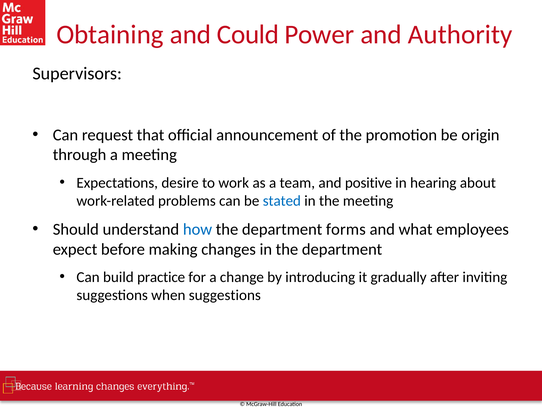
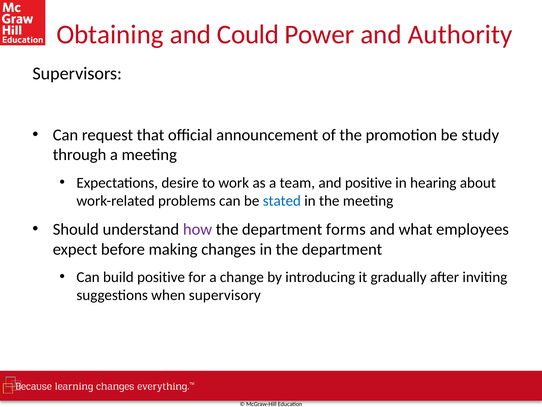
origin: origin -> study (480, 135)
how colour: blue -> purple (198, 229)
build practice: practice -> positive (161, 277)
when suggestions: suggestions -> supervisory (225, 295)
